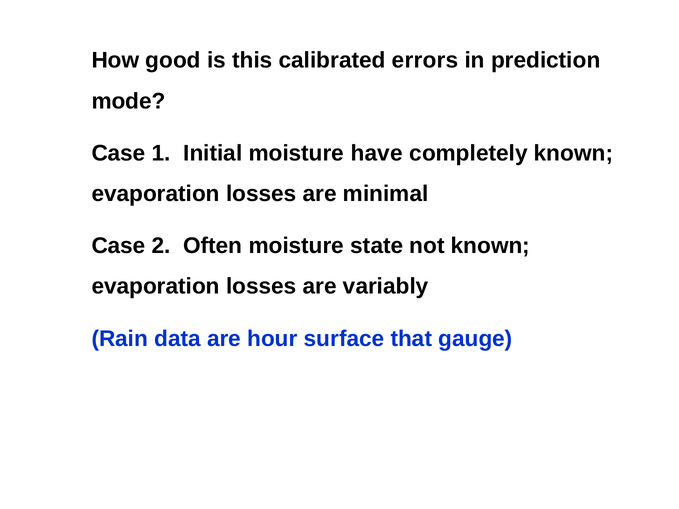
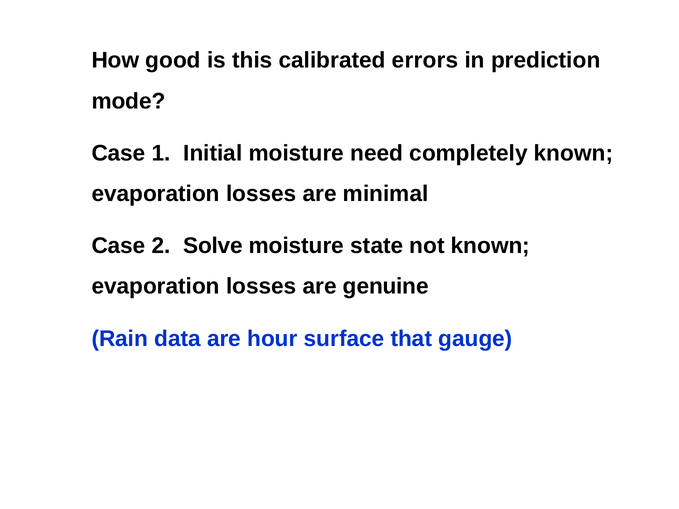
have: have -> need (377, 153)
Often: Often -> Solve (213, 246)
variably: variably -> genuine (386, 287)
